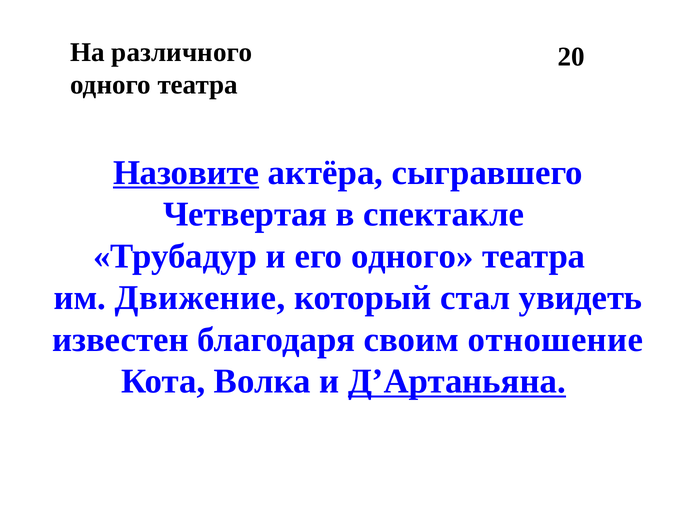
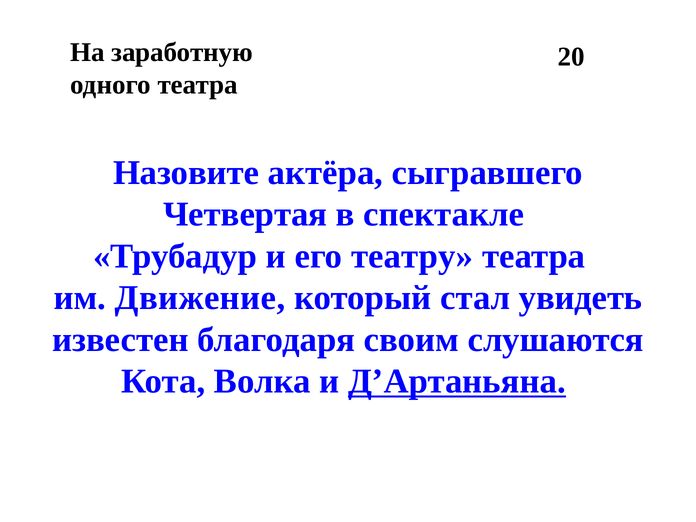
различного: различного -> заработную (182, 52)
Назовите underline: present -> none (186, 173)
его одного: одного -> театру (412, 256)
отношение: отношение -> слушаются (556, 340)
